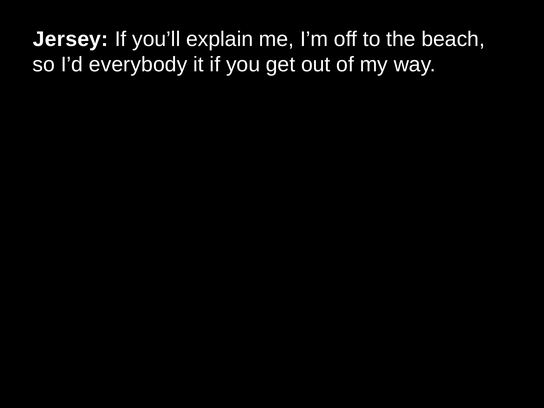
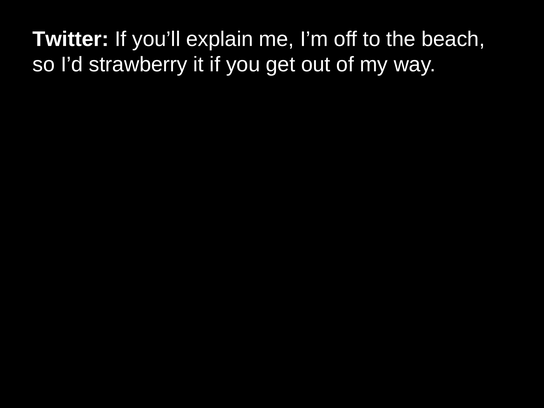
Jersey: Jersey -> Twitter (71, 39)
everybody: everybody -> strawberry (138, 65)
